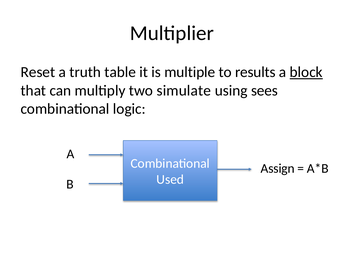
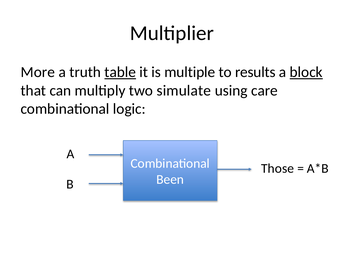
Reset: Reset -> More (38, 72)
table underline: none -> present (120, 72)
sees: sees -> care (264, 91)
Assign: Assign -> Those (278, 168)
Used: Used -> Been (170, 180)
